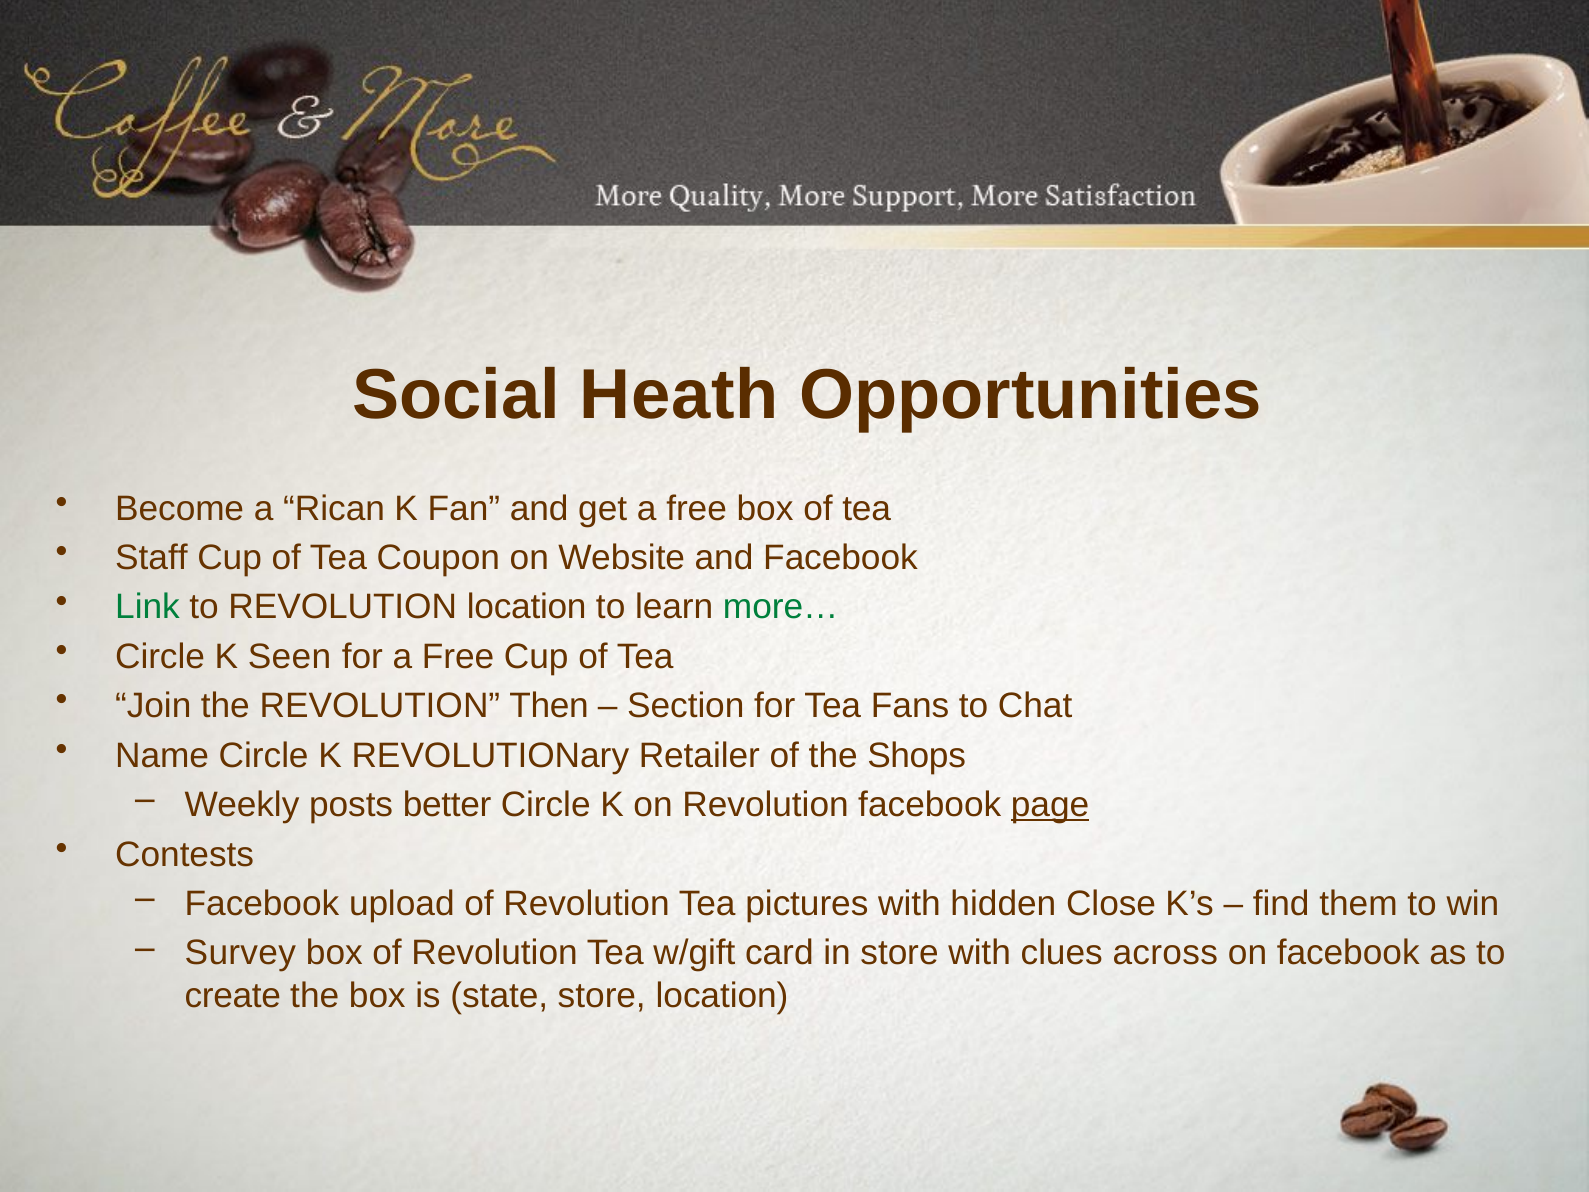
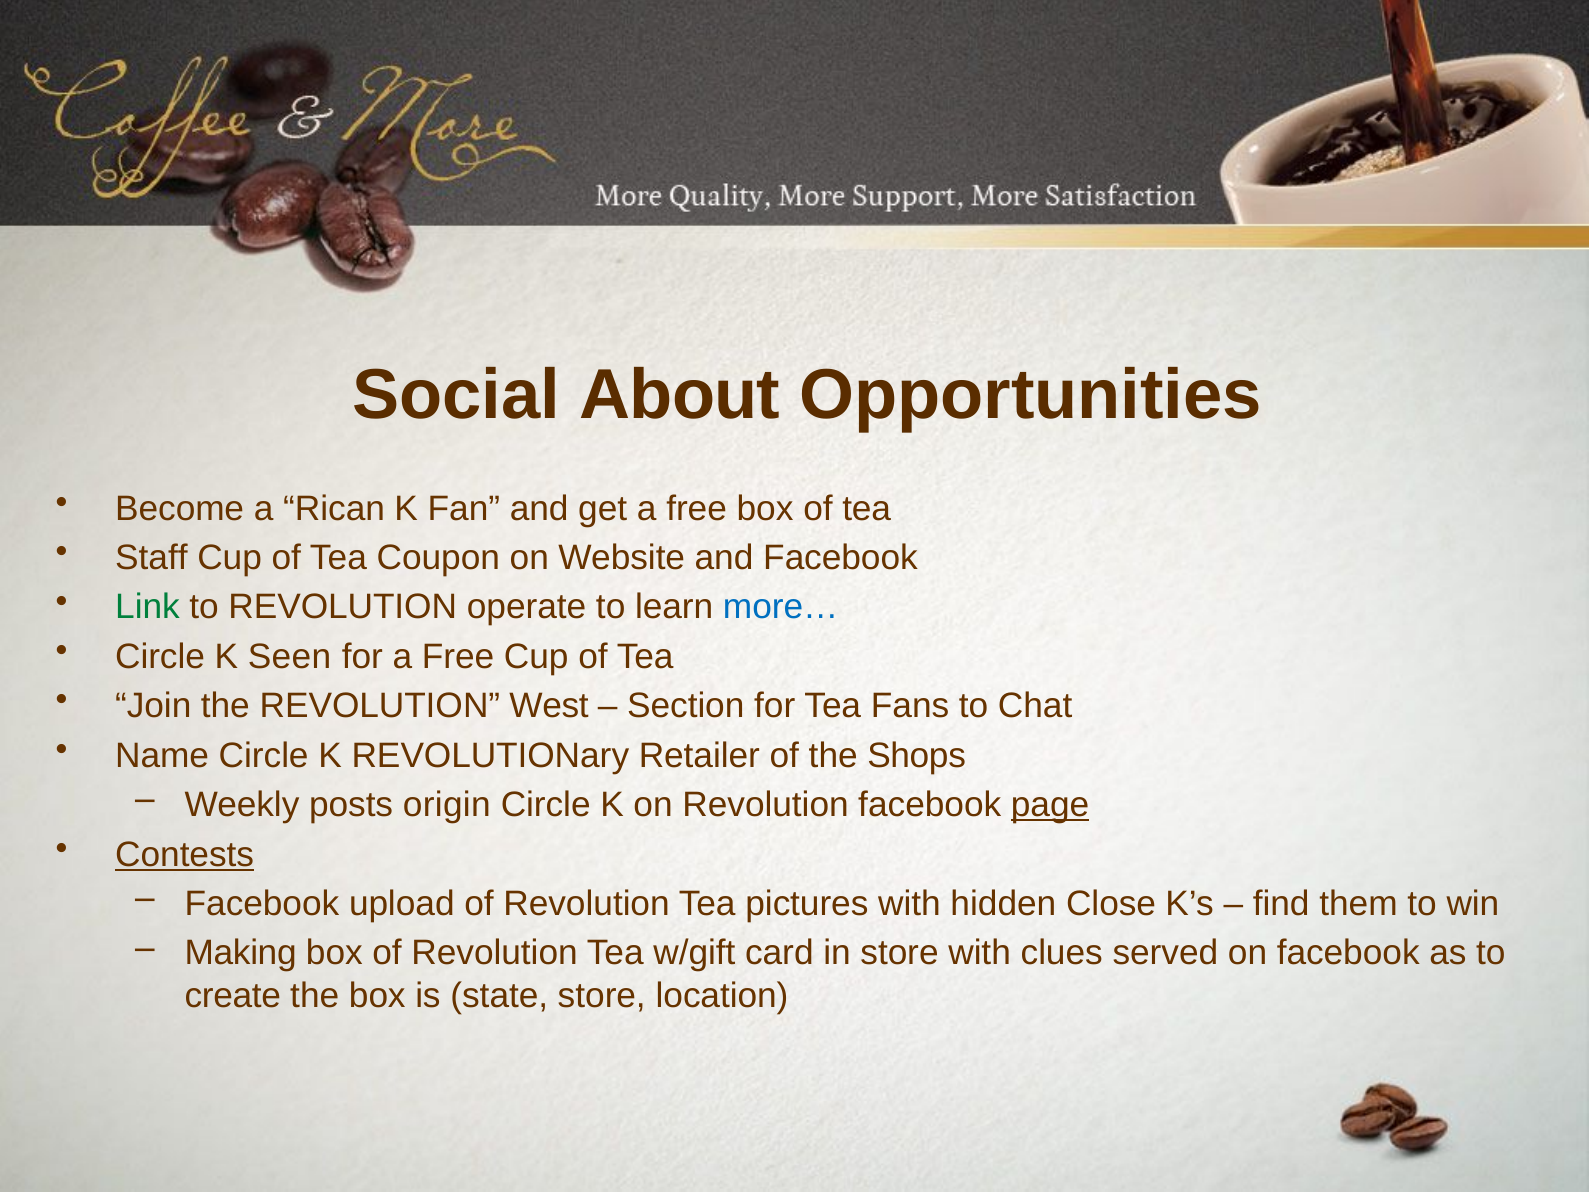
Heath: Heath -> About (680, 396)
REVOLUTION location: location -> operate (527, 607)
more… colour: green -> blue (781, 607)
Then: Then -> West (549, 706)
better: better -> origin (447, 805)
Contests underline: none -> present (185, 854)
Survey: Survey -> Making (241, 953)
across: across -> served (1165, 953)
